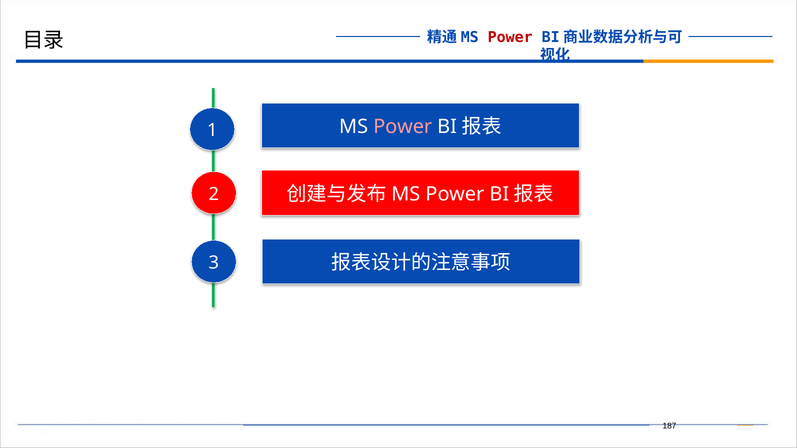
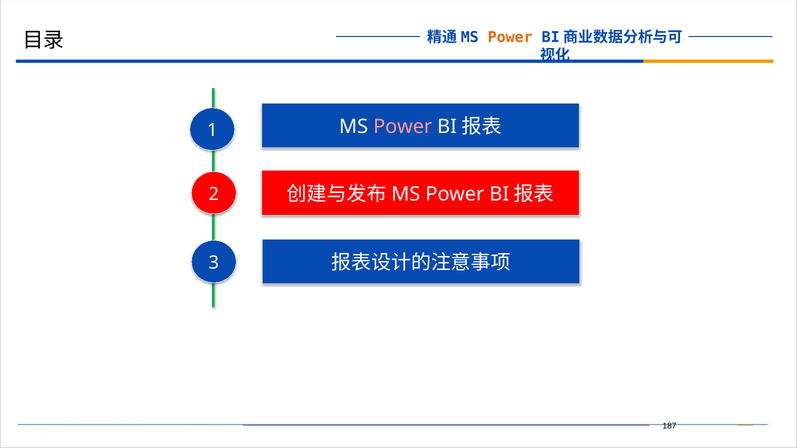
Power colour: red -> orange (510, 37)
